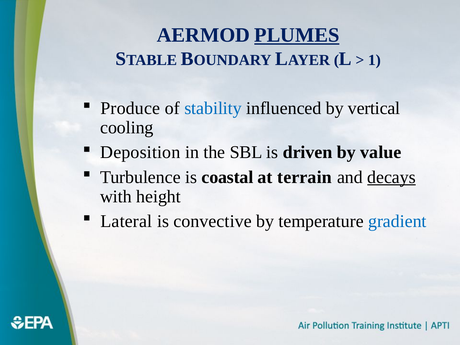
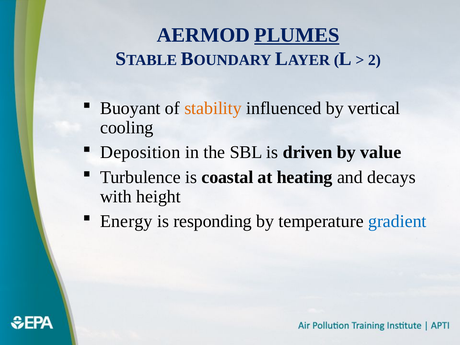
1: 1 -> 2 (374, 60)
Produce: Produce -> Buoyant (130, 108)
stability colour: blue -> orange (213, 108)
terrain: terrain -> heating (305, 177)
decays underline: present -> none (391, 177)
Lateral: Lateral -> Energy (126, 221)
convective: convective -> responding (213, 221)
